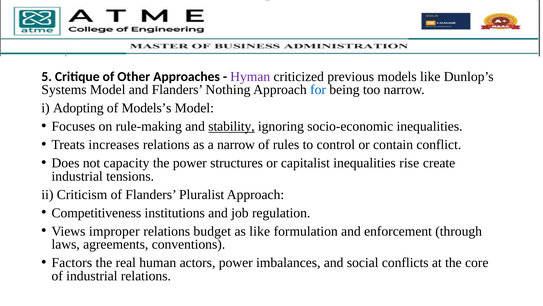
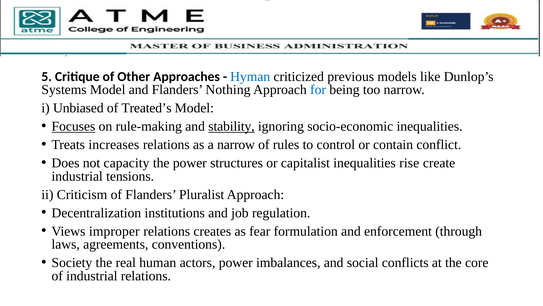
Hyman colour: purple -> blue (250, 76)
Adopting: Adopting -> Unbiased (78, 108)
Models’s: Models’s -> Treated’s (147, 108)
Focuses underline: none -> present (73, 126)
Competitiveness: Competitiveness -> Decentralization (96, 212)
budget: budget -> creates (212, 231)
as like: like -> fear (260, 231)
Factors: Factors -> Society (72, 262)
